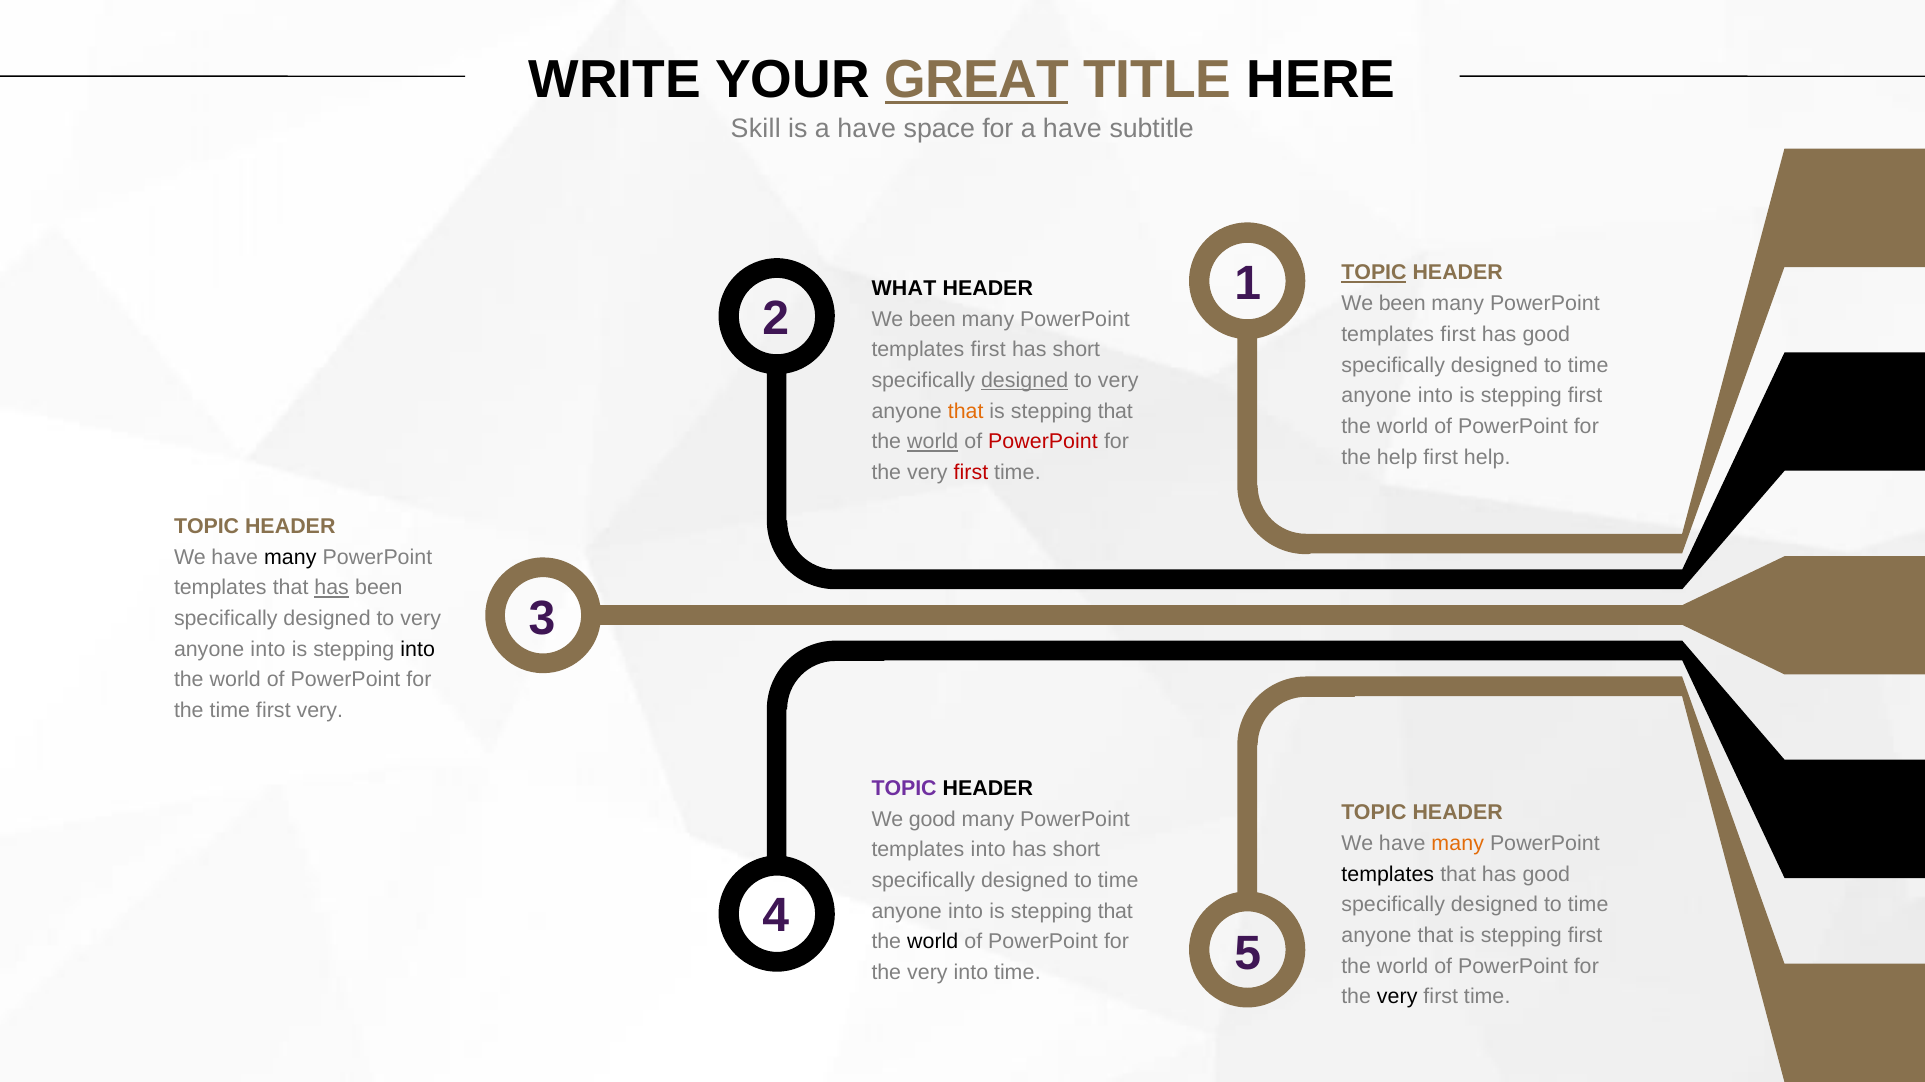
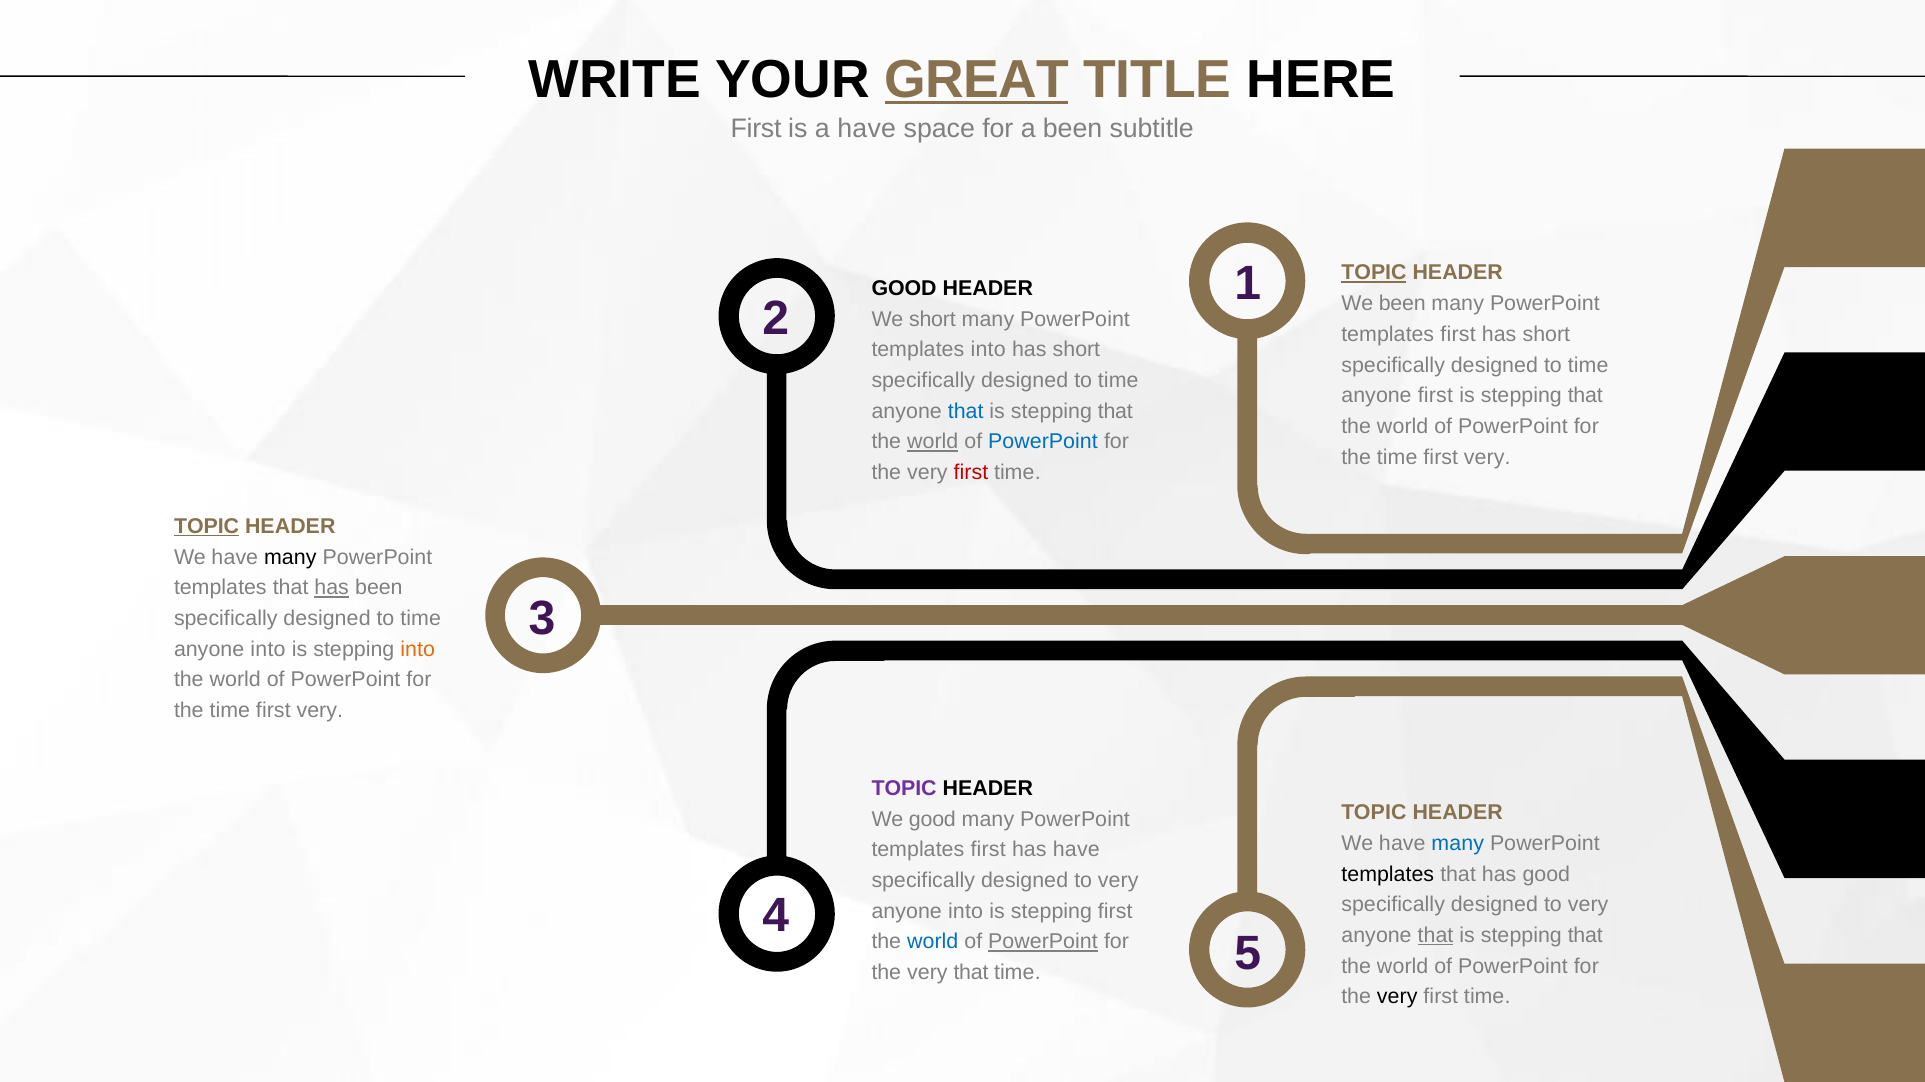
Skill: Skill -> First (756, 128)
for a have: have -> been (1073, 128)
WHAT: WHAT -> GOOD (904, 288)
been: been -> short (932, 319)
good: good -> short (1546, 334)
first: first -> into (988, 350)
designed underline: present -> none (1025, 381)
very: very -> time (1118, 381)
into: into -> first (1435, 396)
first: first -> that (1585, 396)
that colour: orange -> blue (966, 411)
PowerPoint colour: red -> blue (1043, 442)
help: help -> time (1397, 457)
help: help -> very (1487, 457)
TOPIC underline: none -> present (207, 527)
very: very -> time (421, 619)
into colour: black -> orange (418, 649)
many colour: orange -> blue (1458, 844)
into: into -> first (988, 850)
short: short -> have (1076, 850)
time: time -> very (1118, 881)
time: time -> very (1588, 905)
that: that -> first (1115, 911)
that underline: none -> present (1436, 936)
first: first -> that (1585, 936)
world colour: black -> blue (933, 942)
PowerPoint underline: none -> present (1043, 942)
very into: into -> that (971, 973)
